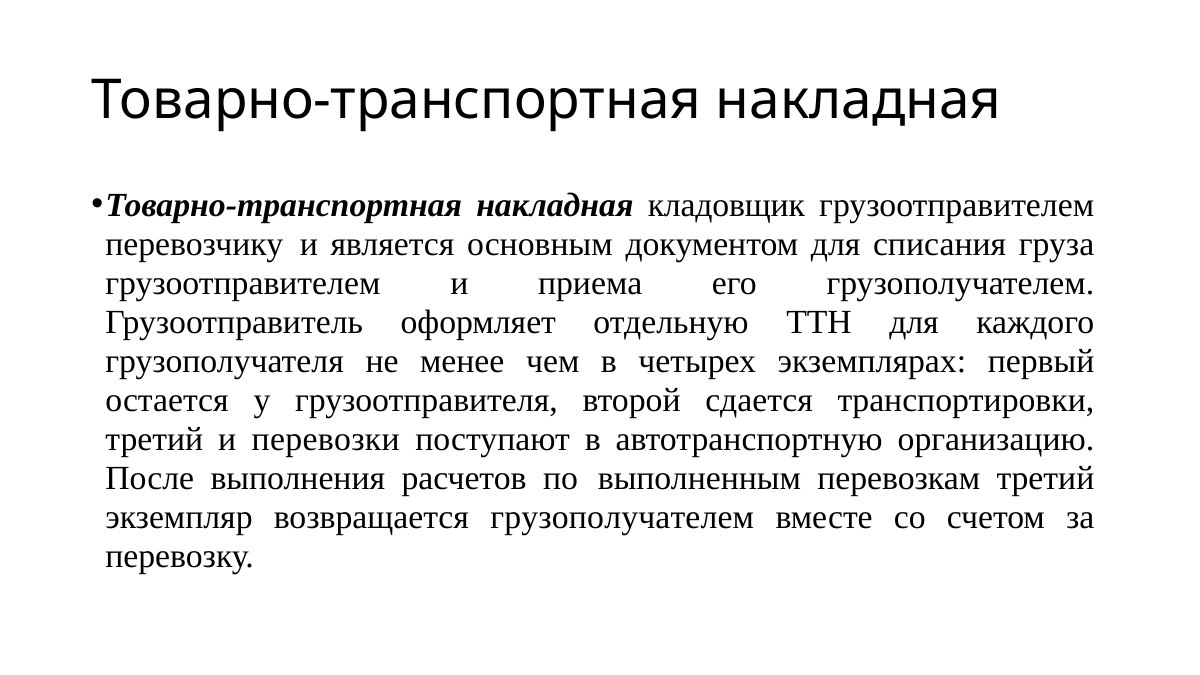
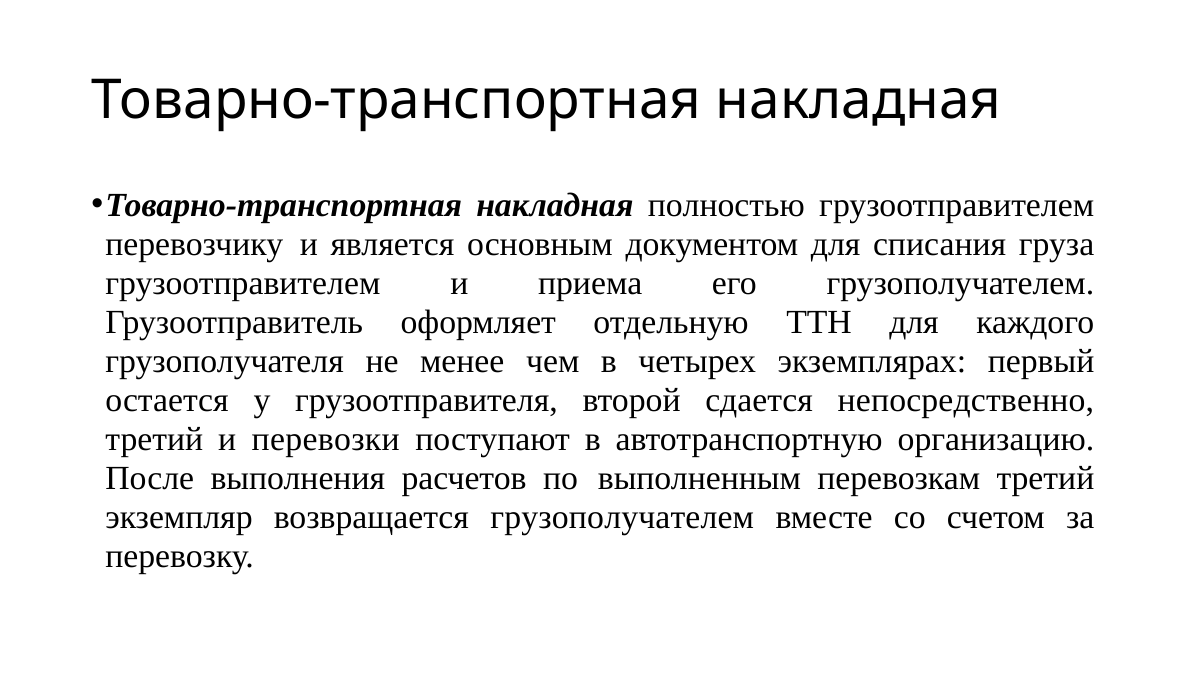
кладовщик: кладовщик -> полностью (726, 205)
транспортировки: транспортировки -> непосредственно (966, 400)
